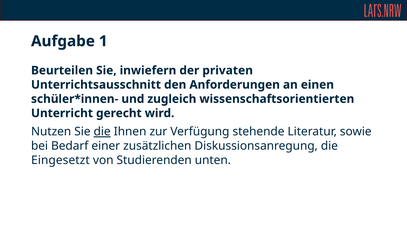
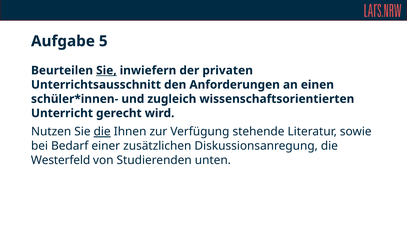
1: 1 -> 5 (103, 41)
Sie underline: none -> present (106, 70)
Eingesetzt: Eingesetzt -> Westerfeld (61, 160)
